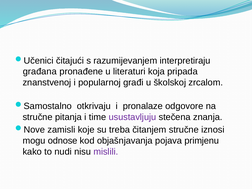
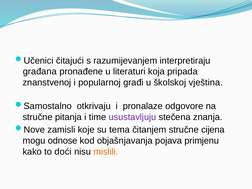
zrcalom: zrcalom -> vještina (206, 82)
treba: treba -> tema (120, 130)
iznosi: iznosi -> cijena (213, 130)
nudi: nudi -> doći (63, 152)
mislili colour: purple -> orange (106, 152)
